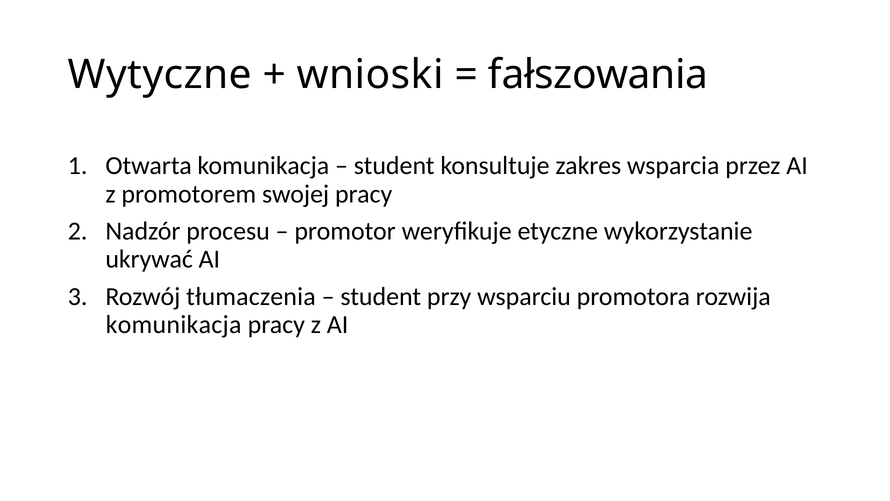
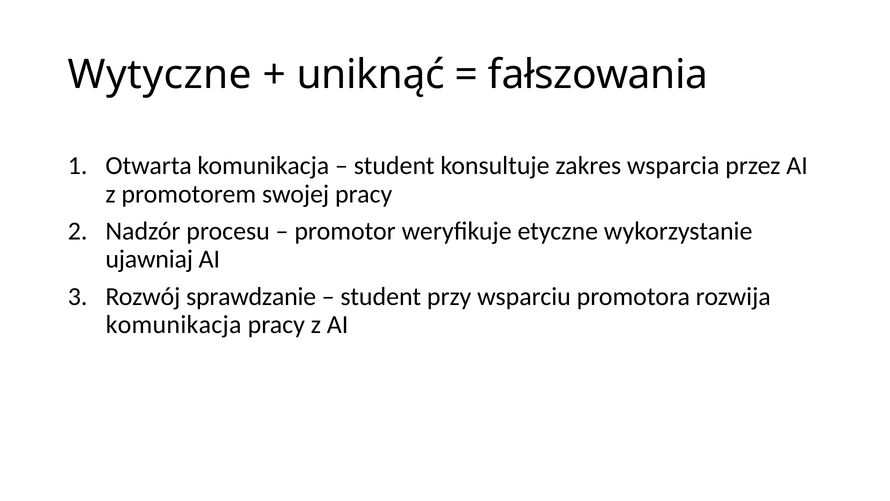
wnioski: wnioski -> uniknąć (371, 75)
ukrywać: ukrywać -> ujawniaj (149, 259)
tłumaczenia: tłumaczenia -> sprawdzanie (251, 296)
